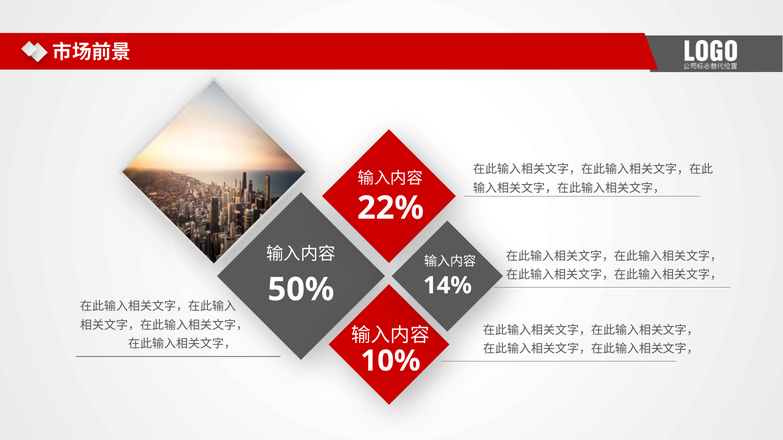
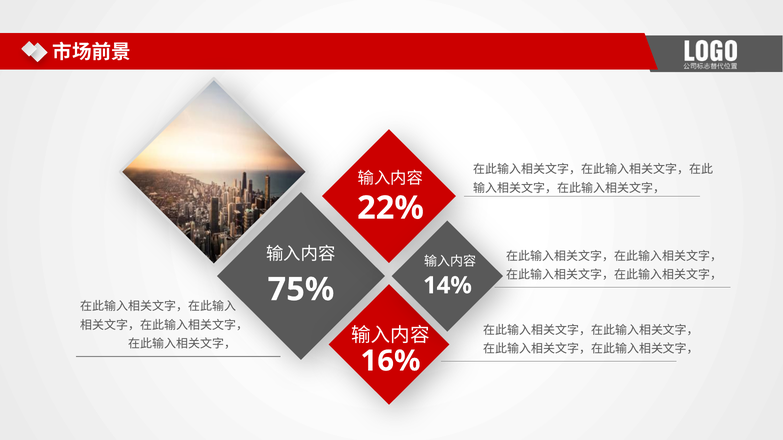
50%: 50% -> 75% (301, 290)
10%: 10% -> 16% (390, 361)
